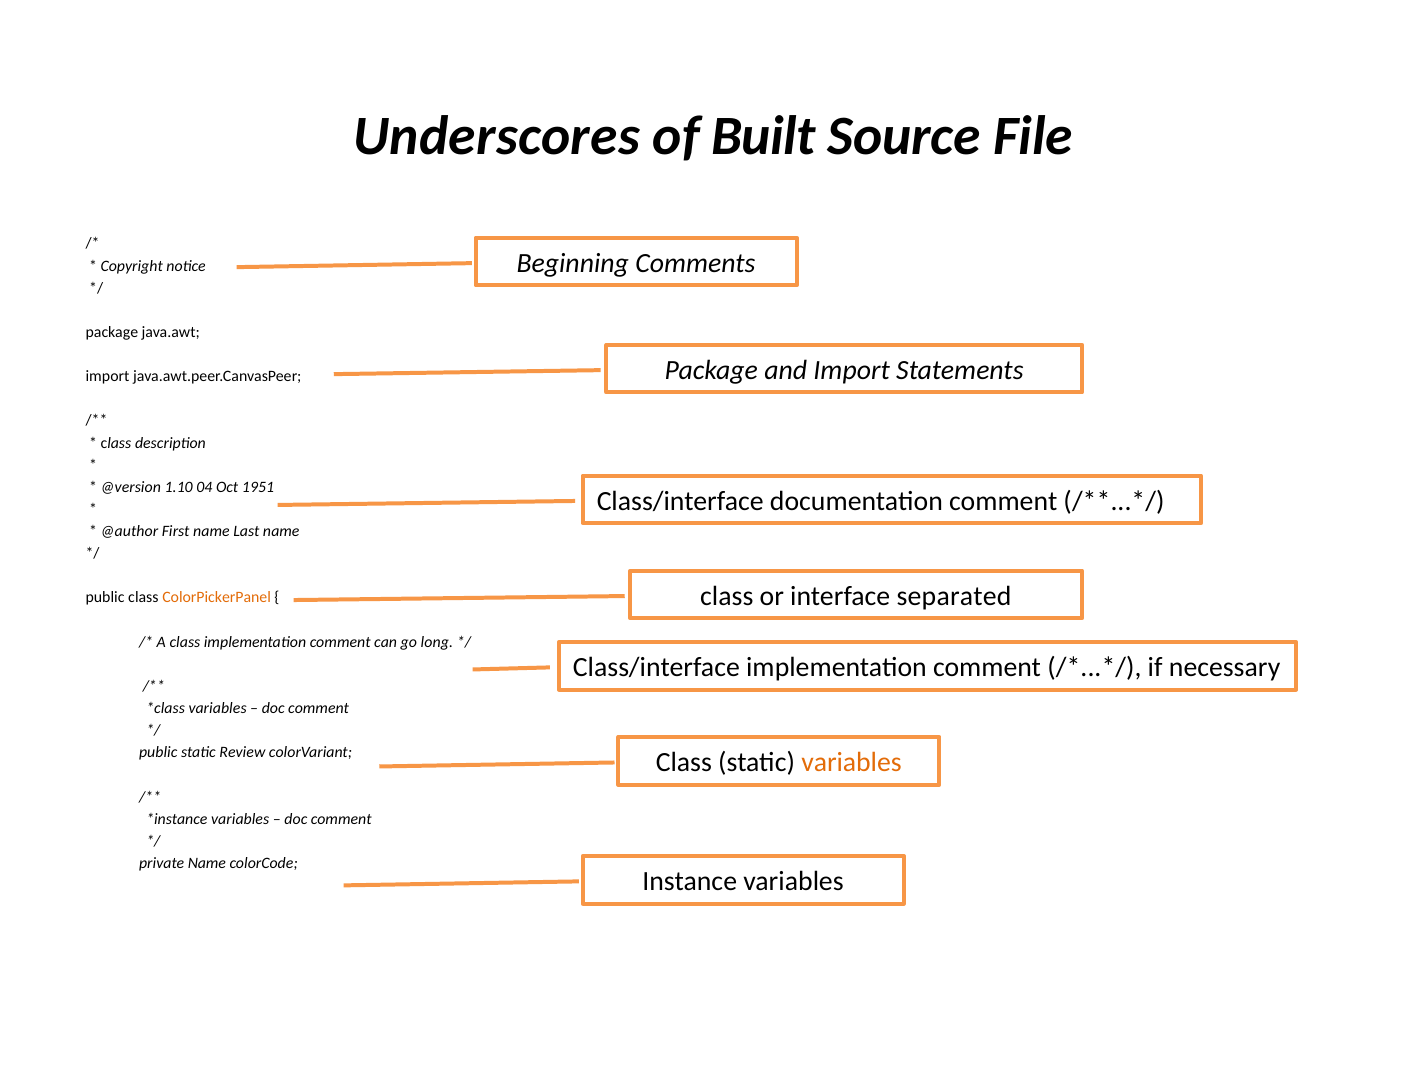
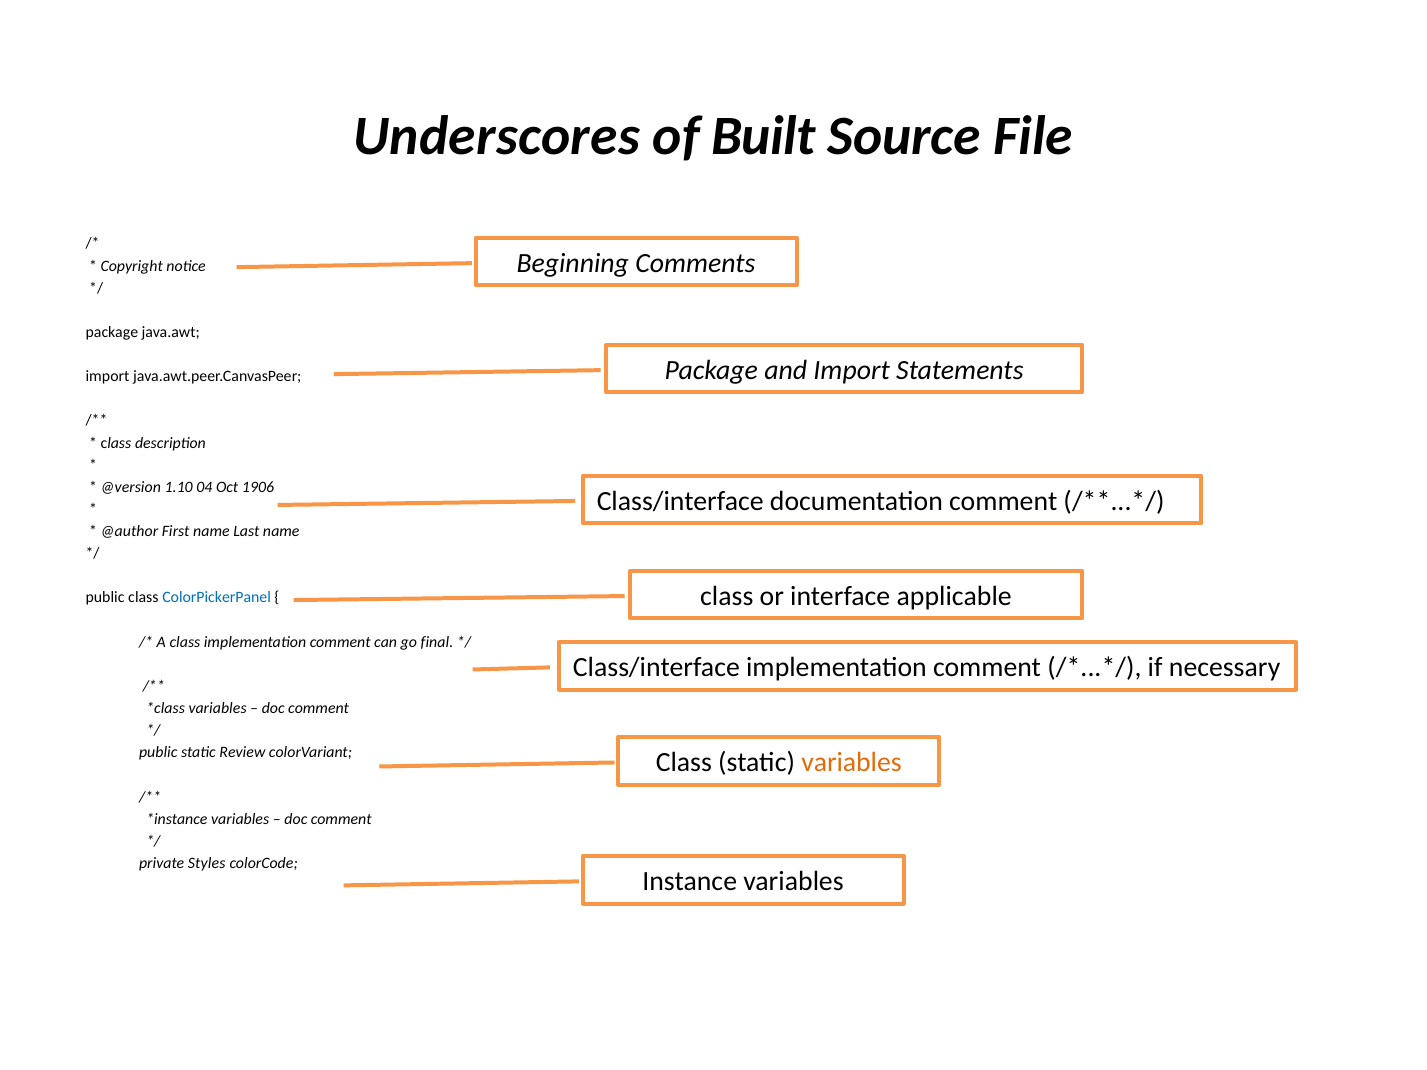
1951: 1951 -> 1906 (258, 487)
separated: separated -> applicable (954, 597)
ColorPickerPanel colour: orange -> blue (217, 598)
long: long -> final (437, 642)
private Name: Name -> Styles (207, 863)
